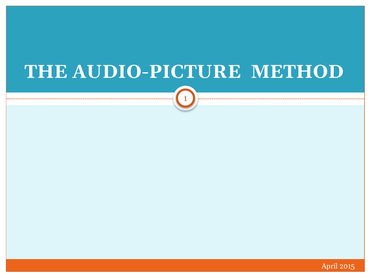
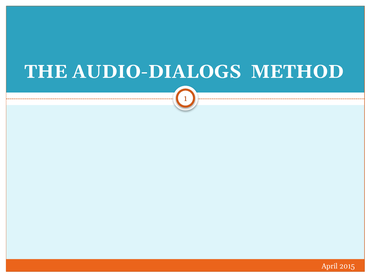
AUDIO-PICTURE: AUDIO-PICTURE -> AUDIO-DIALOGS (157, 72)
